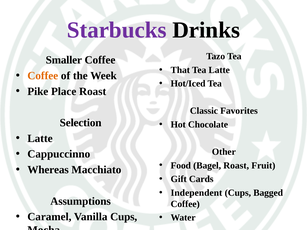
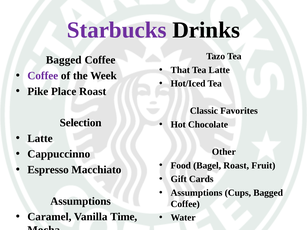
Smaller: Smaller -> Bagged (64, 60)
Coffee colour: orange -> purple (43, 76)
Whereas: Whereas -> Espresso (48, 170)
Independent: Independent -> Assumptions (197, 193)
Vanilla Cups: Cups -> Time (124, 217)
